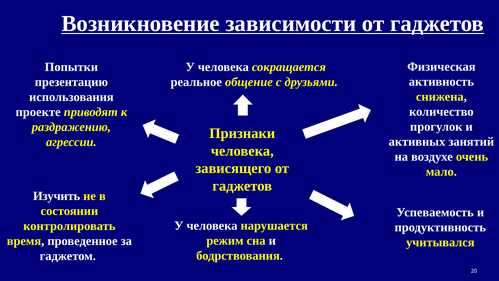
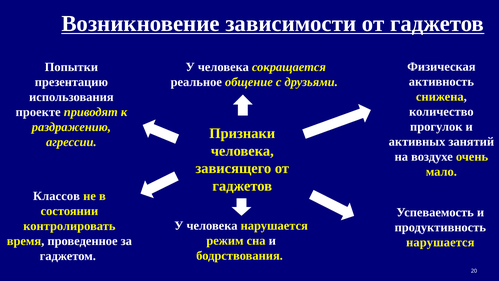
Изучить: Изучить -> Классов (57, 196)
учитывался: учитывался -> нарушается (440, 242)
